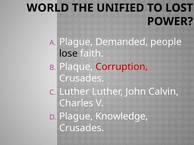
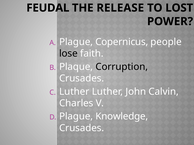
WORLD: WORLD -> FEUDAL (48, 8)
UNIFIED: UNIFIED -> RELEASE (120, 8)
Demanded: Demanded -> Copernicus (122, 42)
Corruption colour: red -> black (122, 67)
